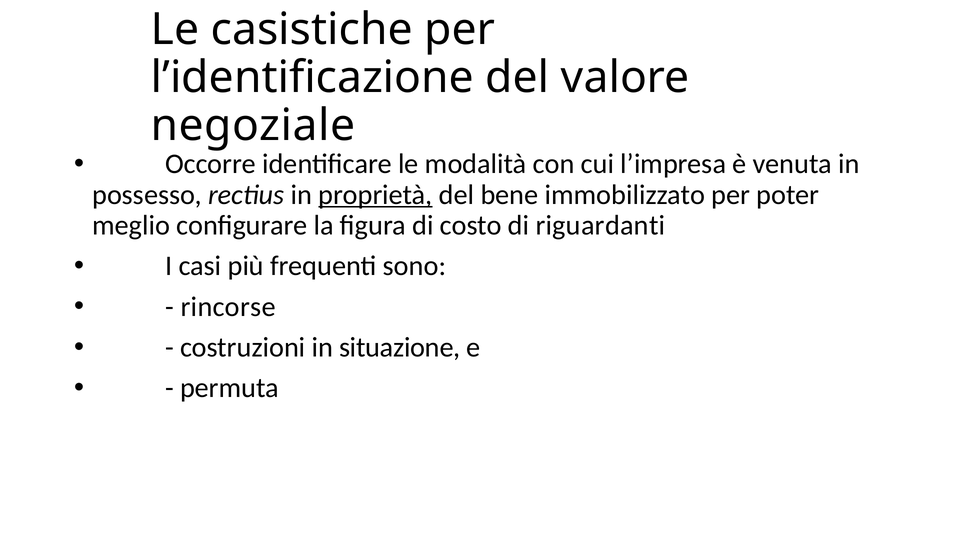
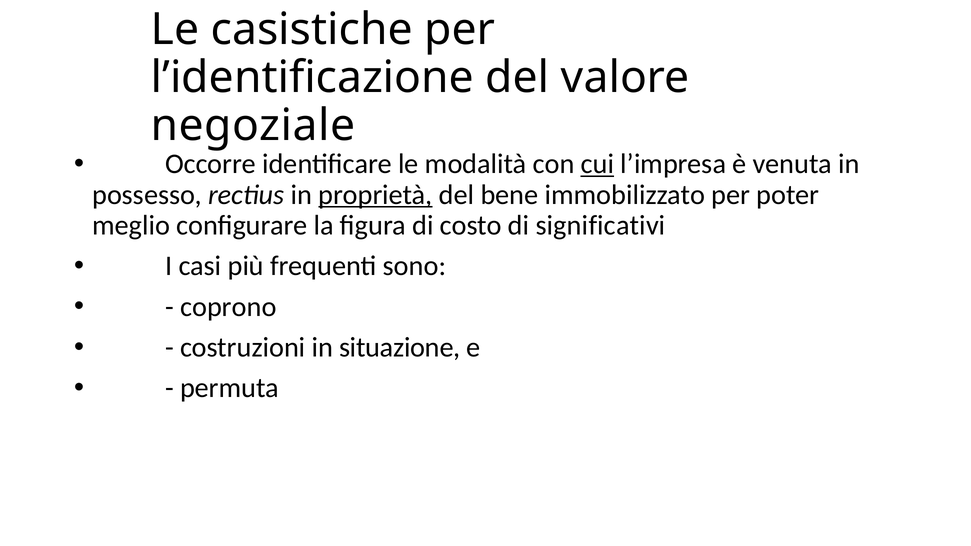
cui underline: none -> present (597, 164)
riguardanti: riguardanti -> significativi (600, 225)
rincorse: rincorse -> coprono (228, 307)
